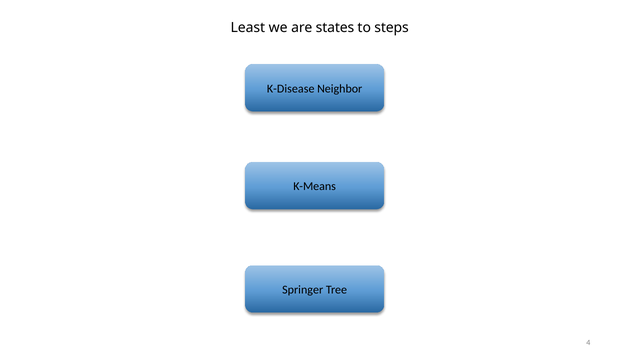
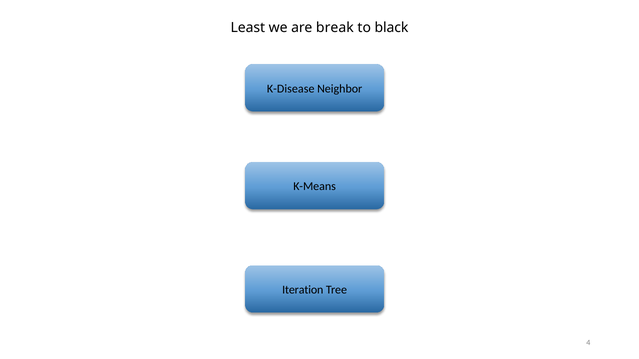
states: states -> break (335, 28)
steps: steps -> black (392, 28)
Springer: Springer -> Iteration (303, 290)
